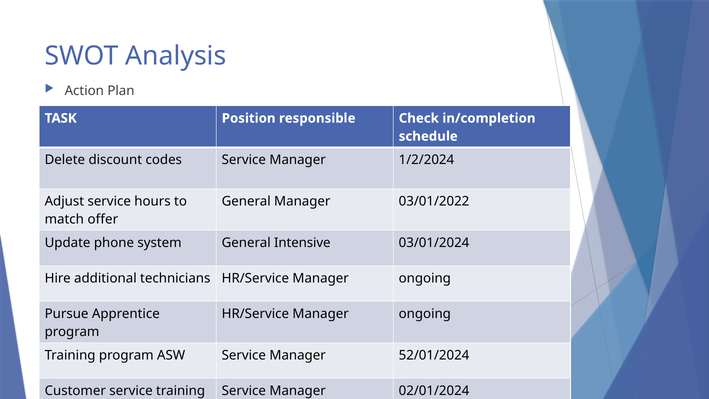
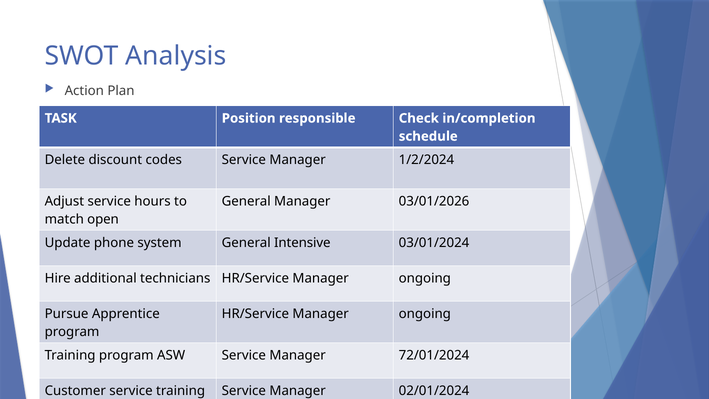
03/01/2022: 03/01/2022 -> 03/01/2026 (434, 201)
offer: offer -> open (103, 219)
52/01/2024: 52/01/2024 -> 72/01/2024 (434, 355)
